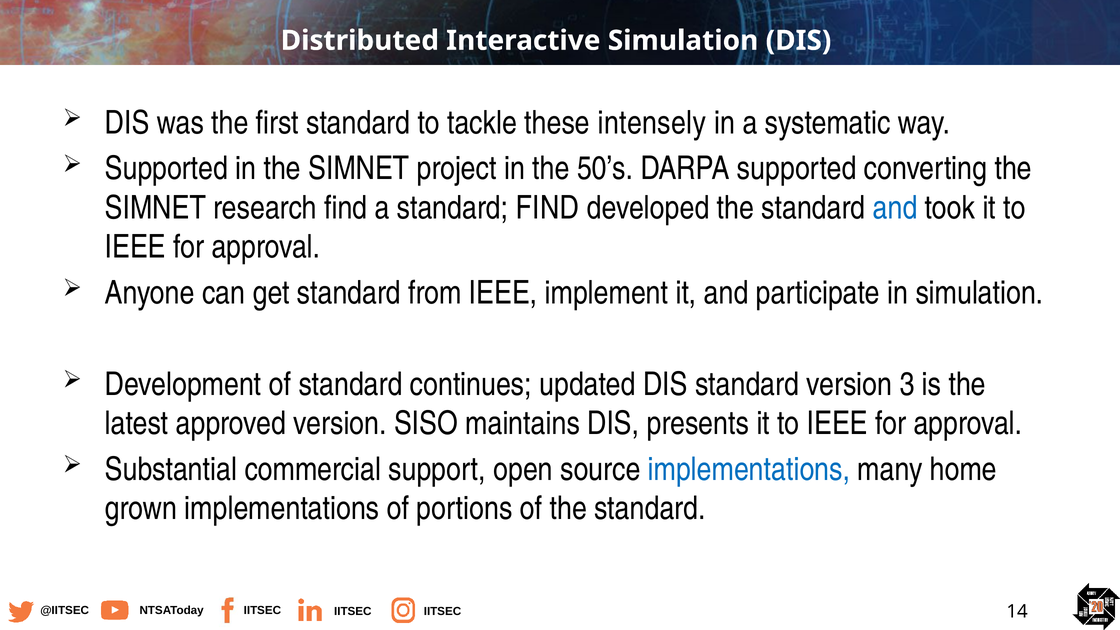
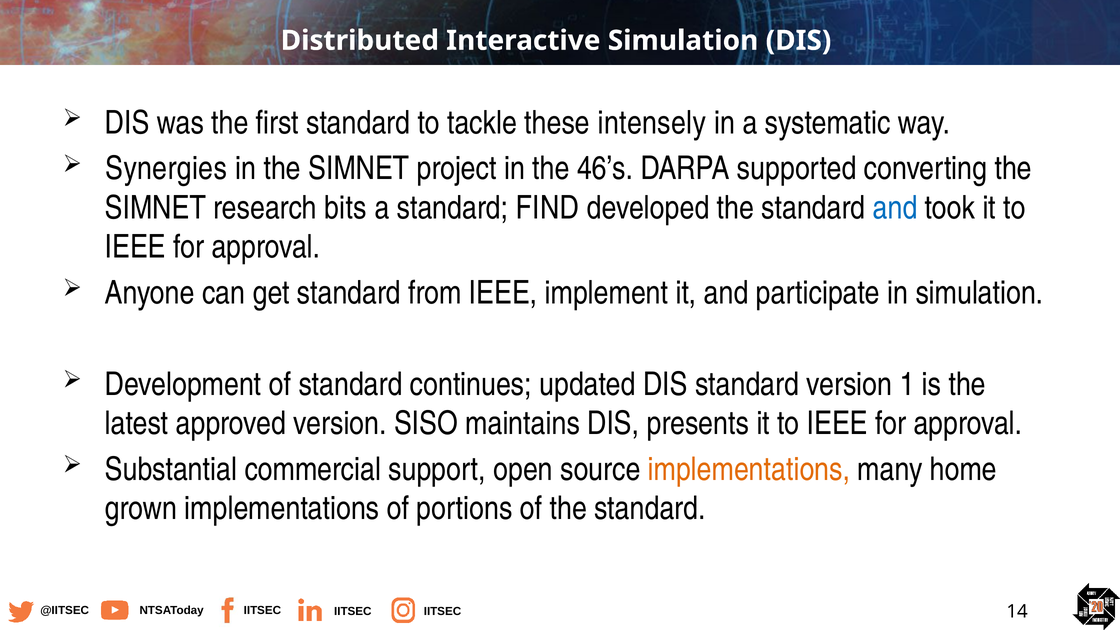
Supported: Supported -> Synergies (166, 169)
50’s: 50’s -> 46’s (605, 169)
research find: find -> bits (346, 208)
3: 3 -> 1 (907, 384)
implementations colour: blue -> orange (749, 469)
